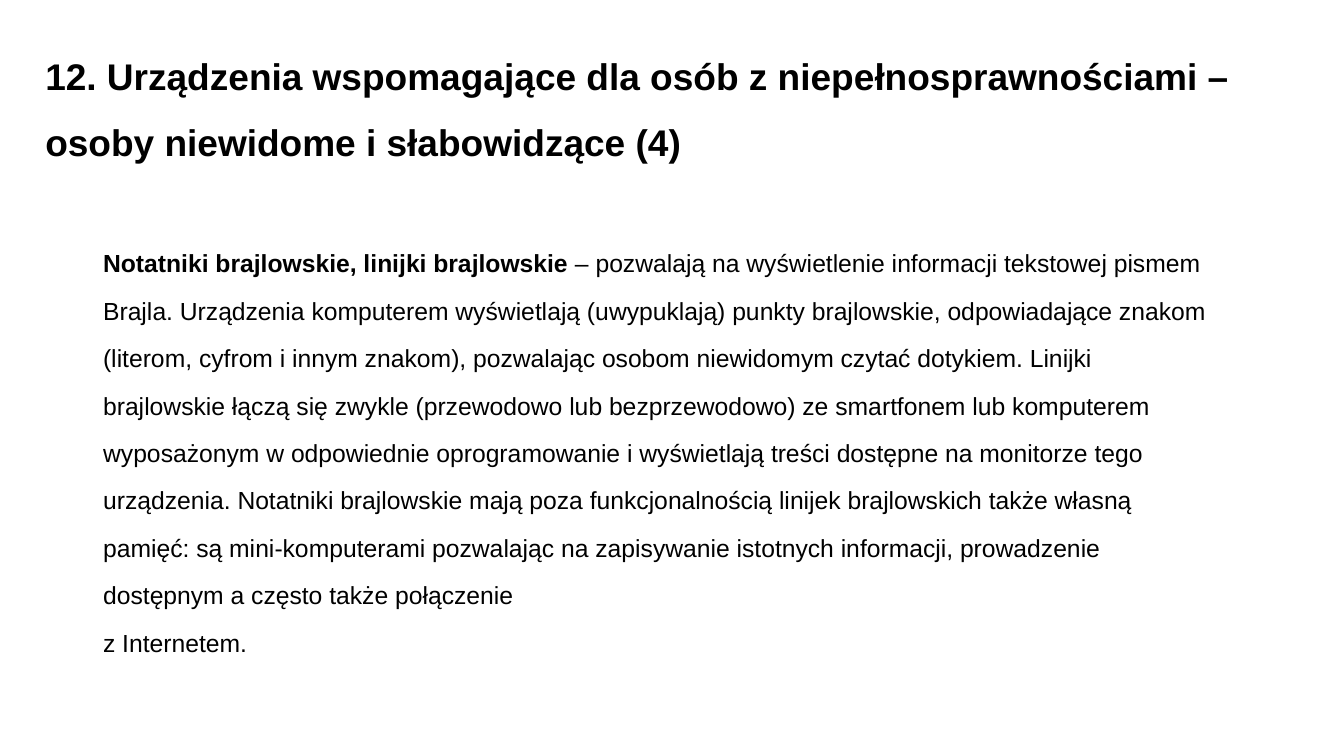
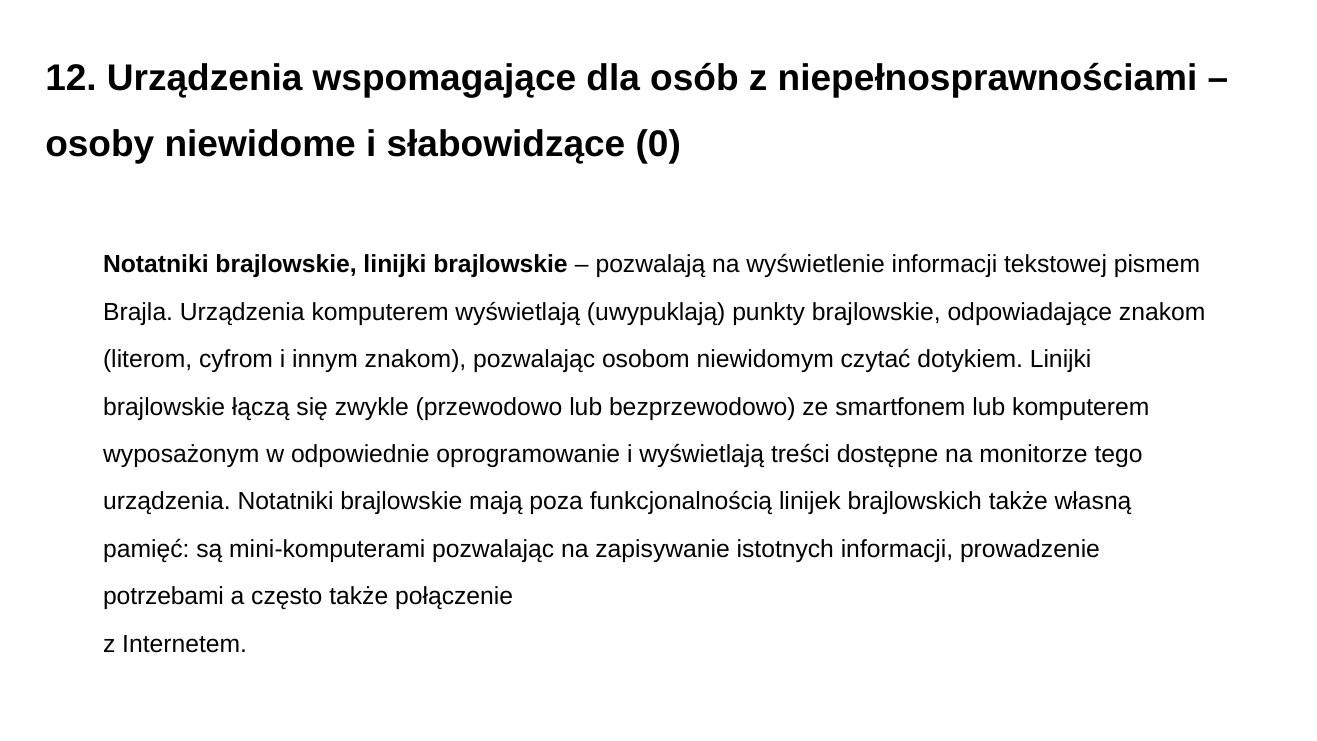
4: 4 -> 0 (658, 145)
dostępnym: dostępnym -> potrzebami (164, 597)
